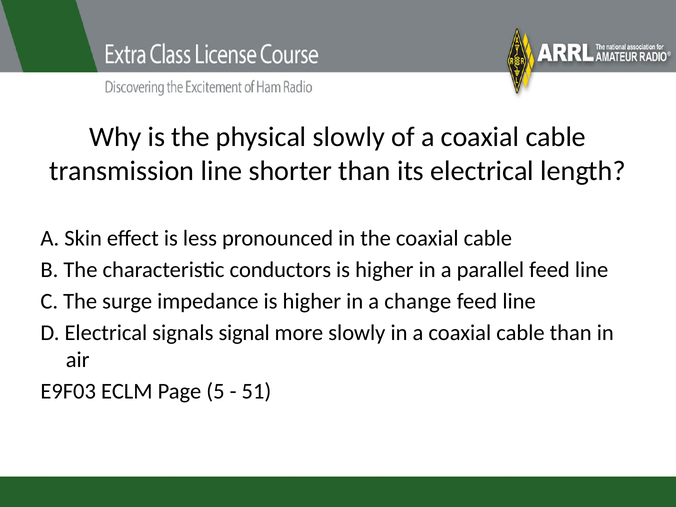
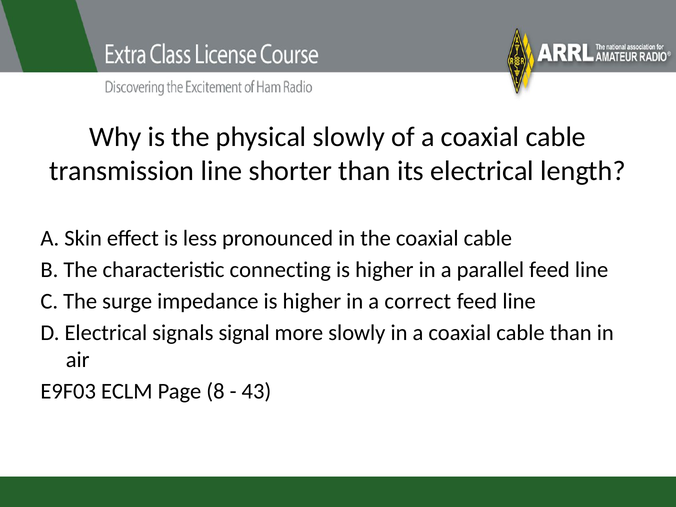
conductors: conductors -> connecting (280, 270)
change: change -> correct (418, 301)
5: 5 -> 8 (215, 391)
51: 51 -> 43 (256, 391)
